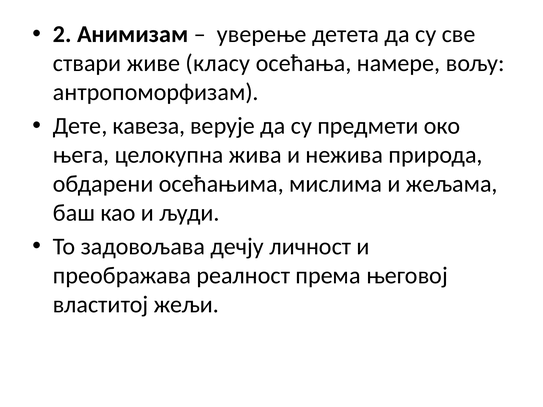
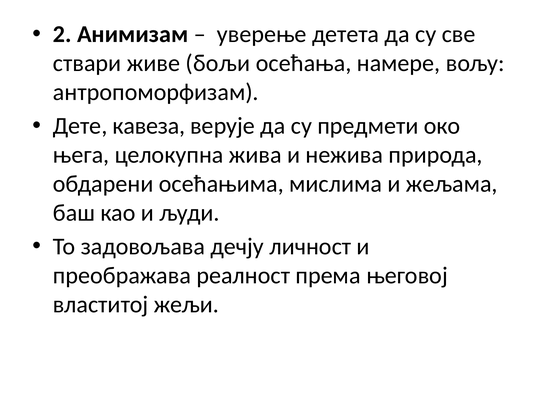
класу: класу -> бољи (218, 63)
